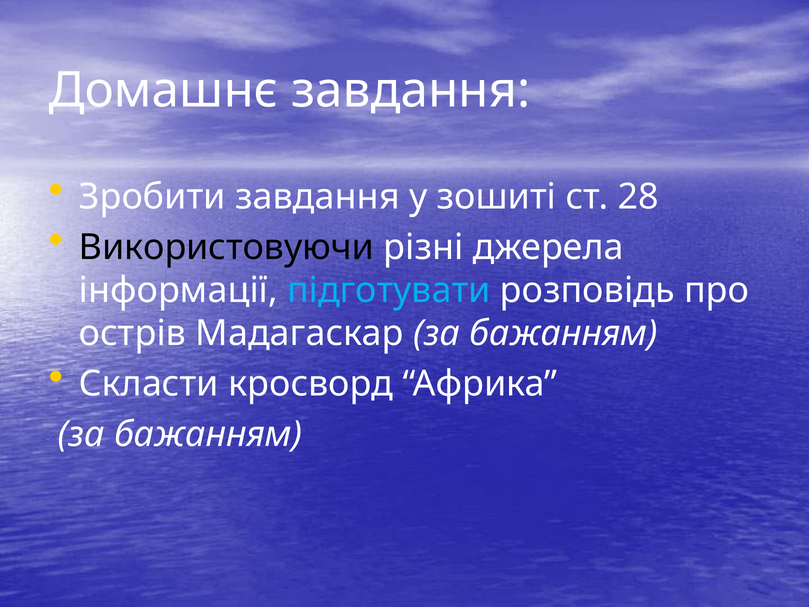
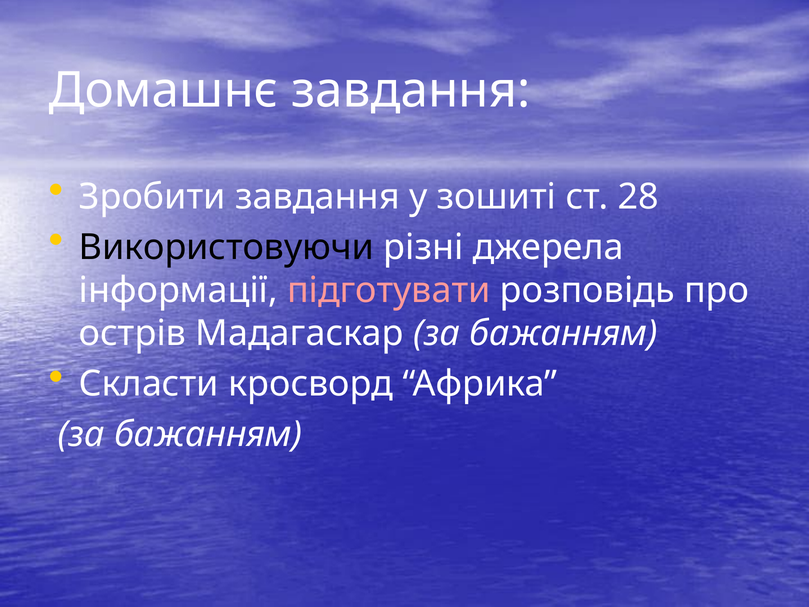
підготувати colour: light blue -> pink (389, 290)
